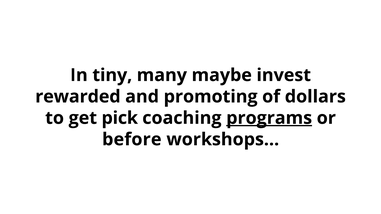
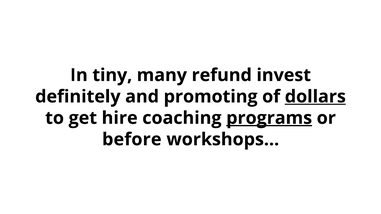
maybe: maybe -> refund (222, 75)
rewarded: rewarded -> definitely (78, 97)
dollars underline: none -> present (315, 97)
pick: pick -> hire (120, 118)
